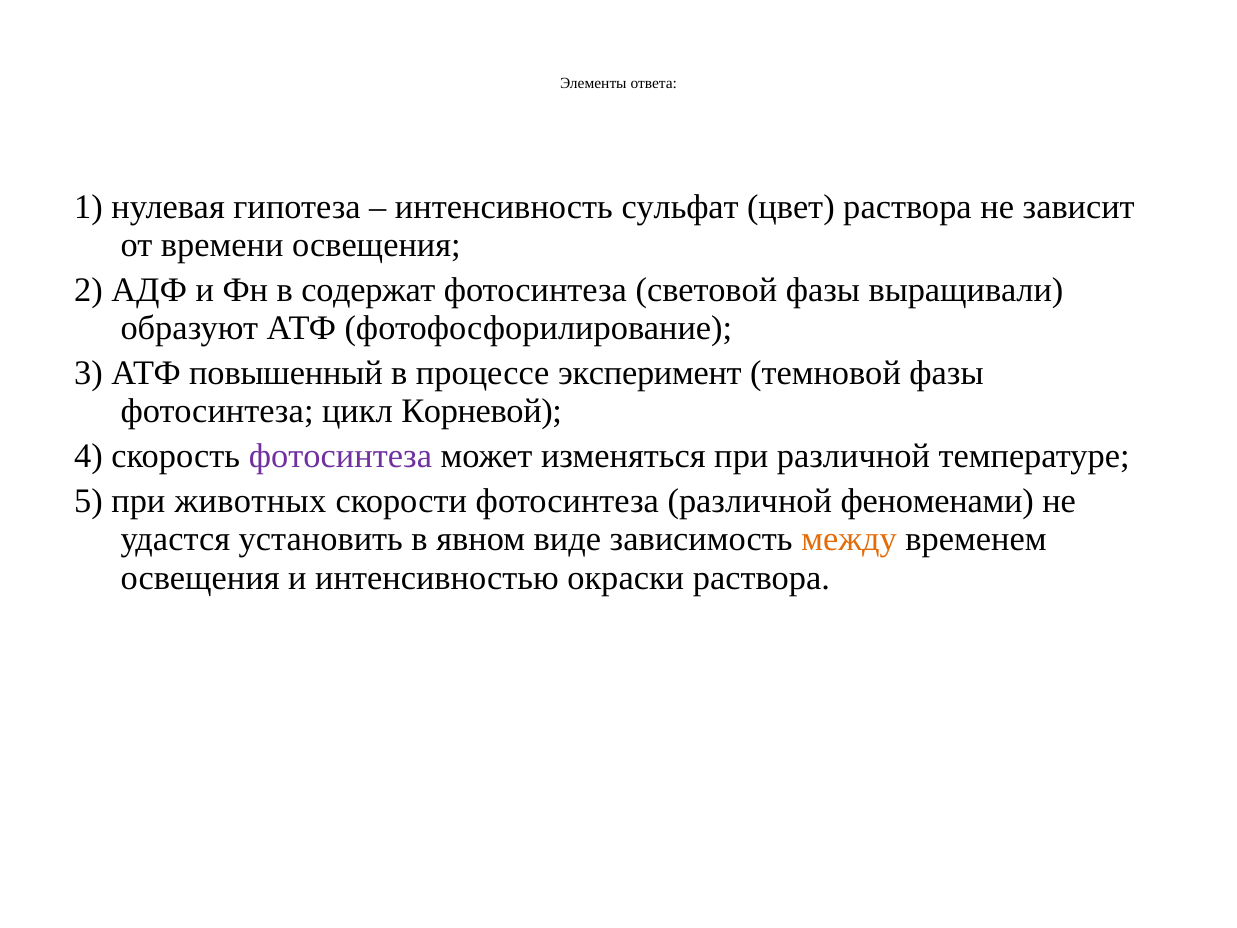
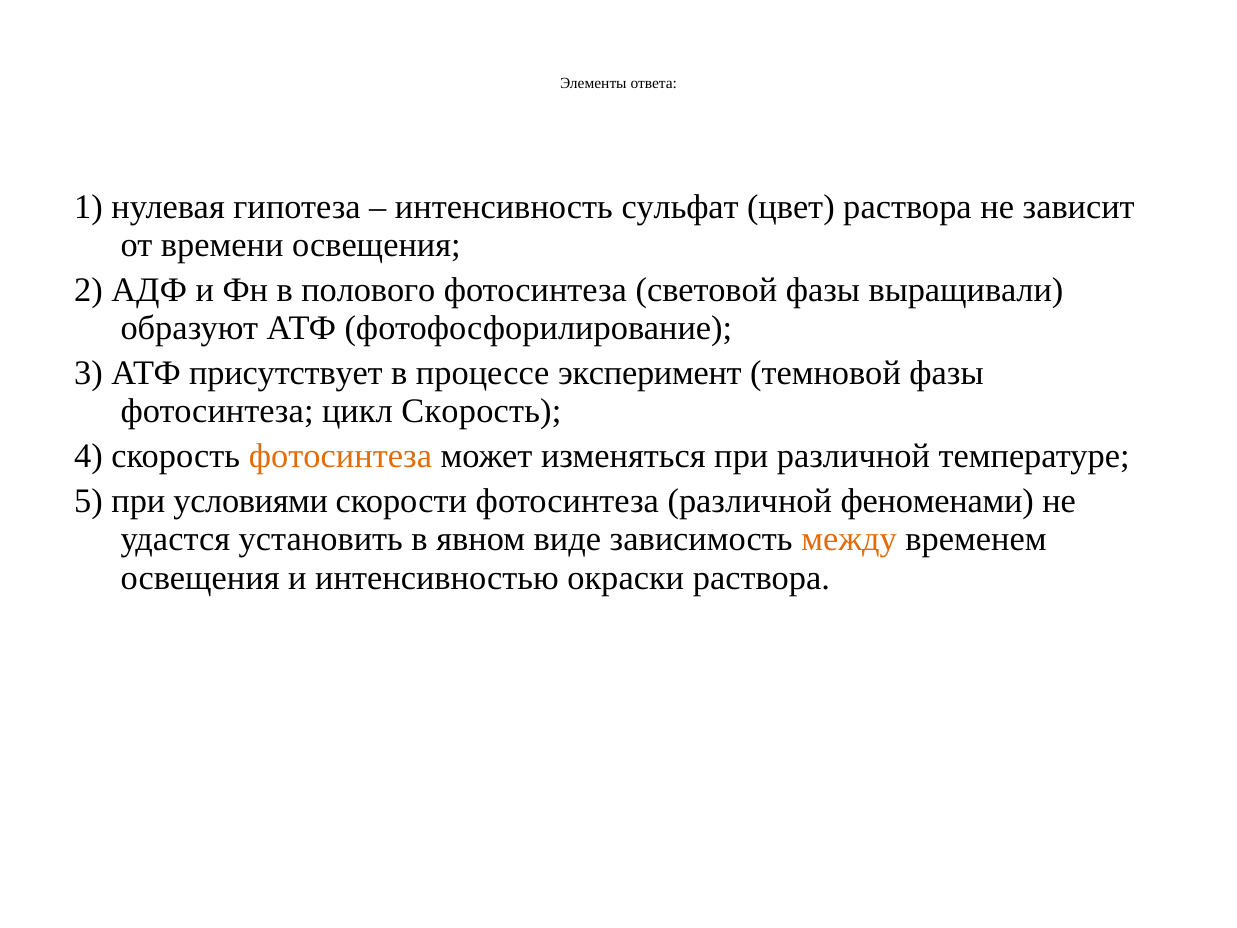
содержат: содержат -> полового (368, 290)
повышенный: повышенный -> присутствует (286, 373)
цикл Корневой: Корневой -> Скорость (481, 411)
фотосинтеза colour: purple -> orange (340, 456)
животных: животных -> условиями (251, 501)
